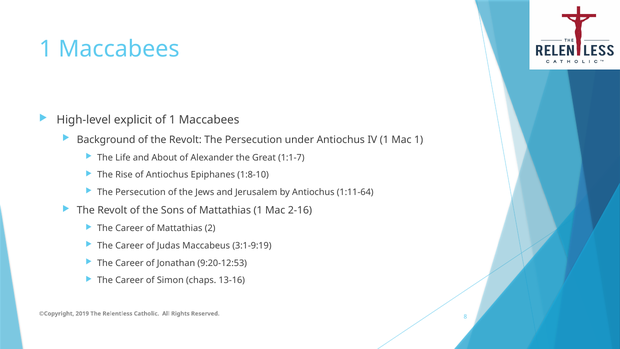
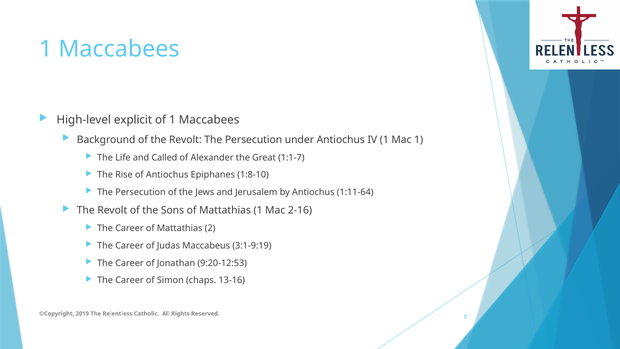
About: About -> Called (164, 158)
